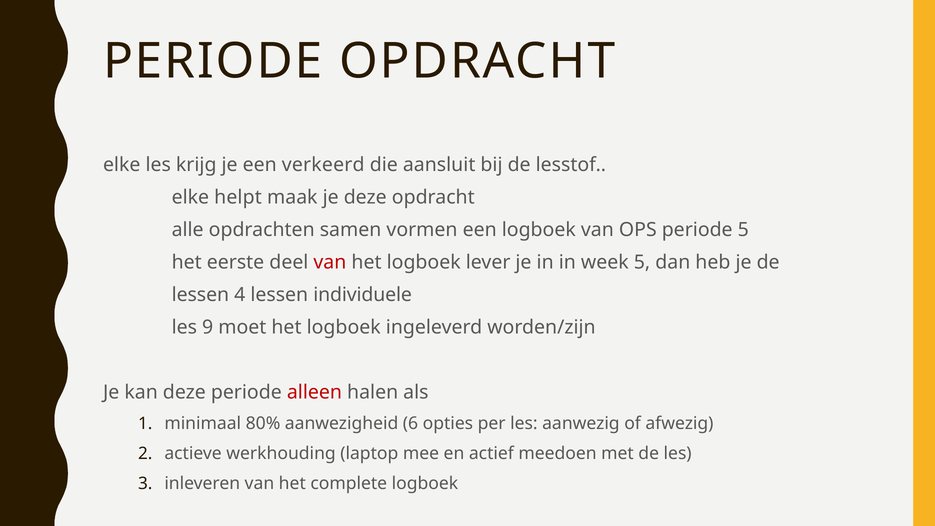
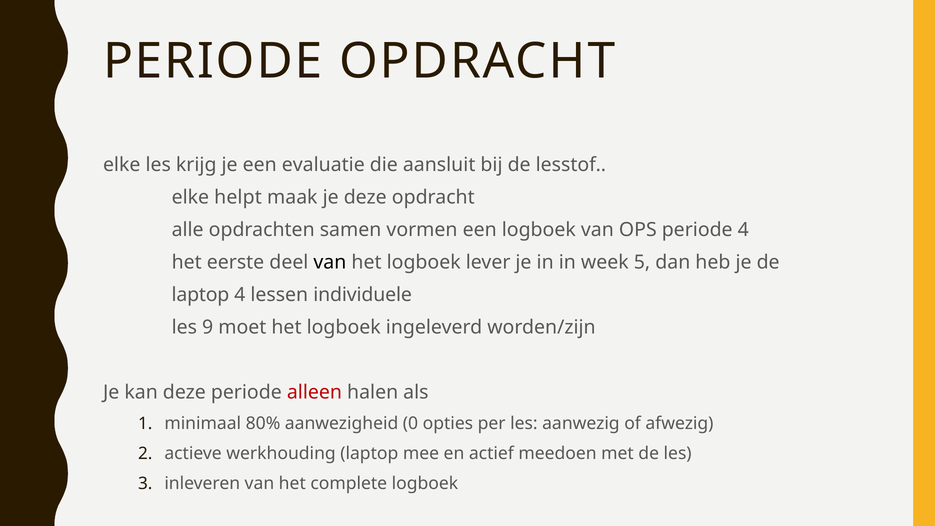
verkeerd: verkeerd -> evaluatie (323, 165)
periode 5: 5 -> 4 (743, 230)
van colour: red -> black (330, 262)
lessen: lessen -> laptop (200, 295)
6: 6 -> 0 (410, 423)
